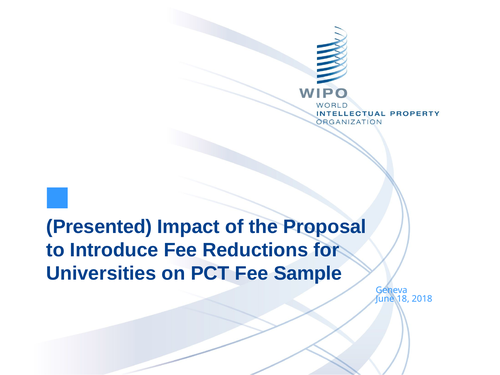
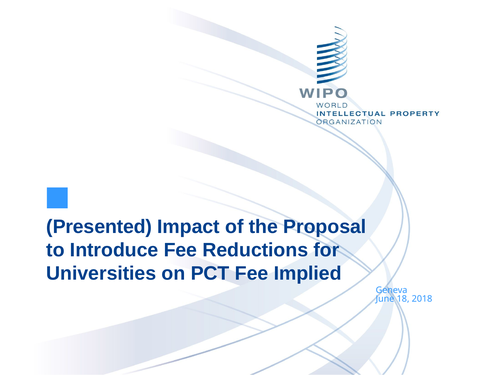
Sample: Sample -> Implied (308, 273)
